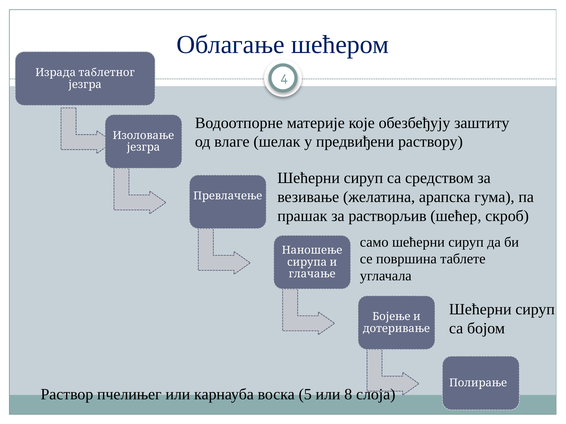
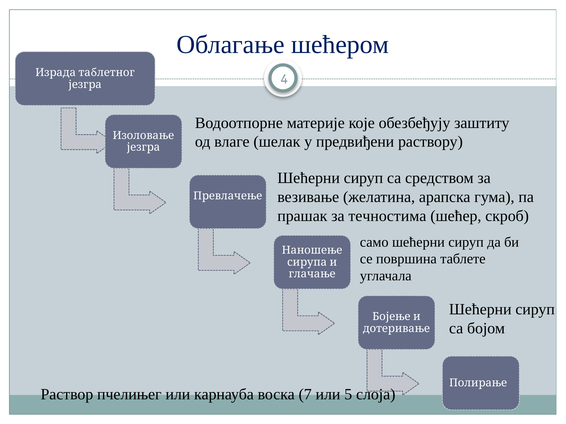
растворљив: растворљив -> течностима (387, 216)
5: 5 -> 7 (305, 395)
8: 8 -> 5 (348, 395)
